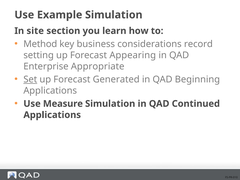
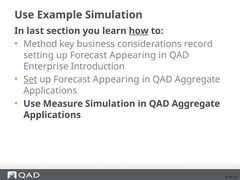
site: site -> last (35, 31)
how underline: none -> present (139, 31)
Appropriate: Appropriate -> Introduction (98, 66)
Generated: Generated -> Appearing (116, 79)
Beginning: Beginning -> Aggregate (197, 79)
Simulation in QAD Continued: Continued -> Aggregate (196, 104)
